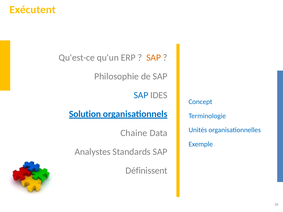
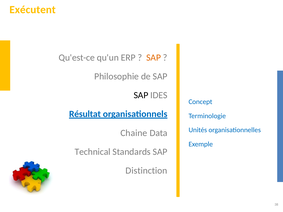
SAP colour: blue -> black (141, 95)
Solution: Solution -> Résultat (85, 114)
Analystes: Analystes -> Technical (93, 152)
Définissent: Définissent -> Distinction (146, 171)
